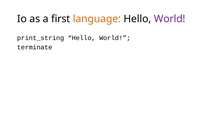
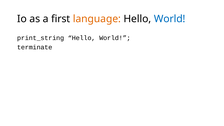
World colour: purple -> blue (170, 19)
